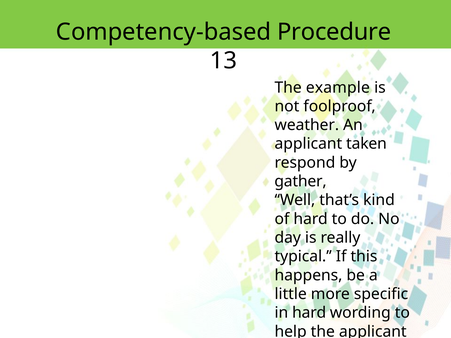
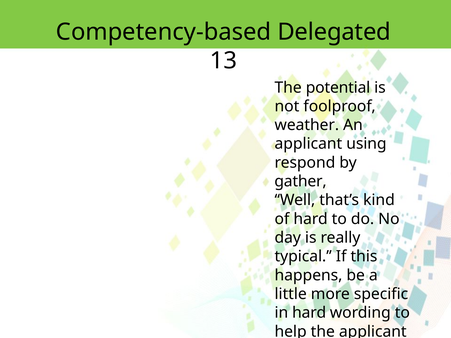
Procedure: Procedure -> Delegated (334, 32)
example: example -> potential (338, 88)
taken: taken -> using (366, 144)
